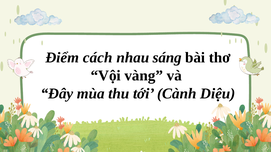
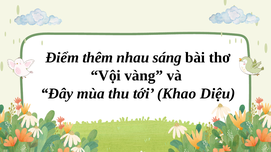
cách: cách -> thêm (98, 58)
Cành: Cành -> Khao (177, 94)
